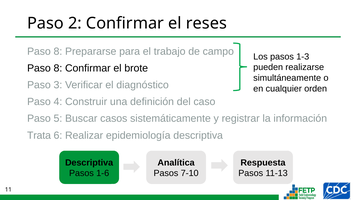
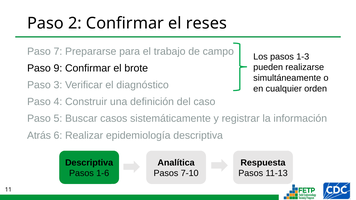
8: 8 -> 7 (58, 51)
8: 8 -> 9 (58, 68)
Trata: Trata -> Atrás (39, 136)
